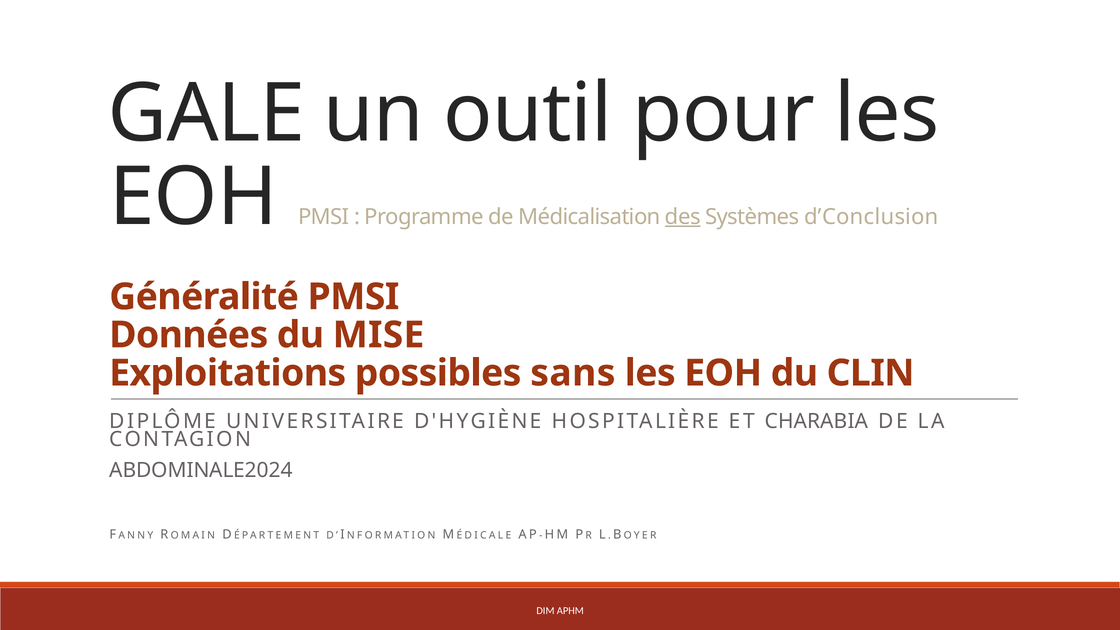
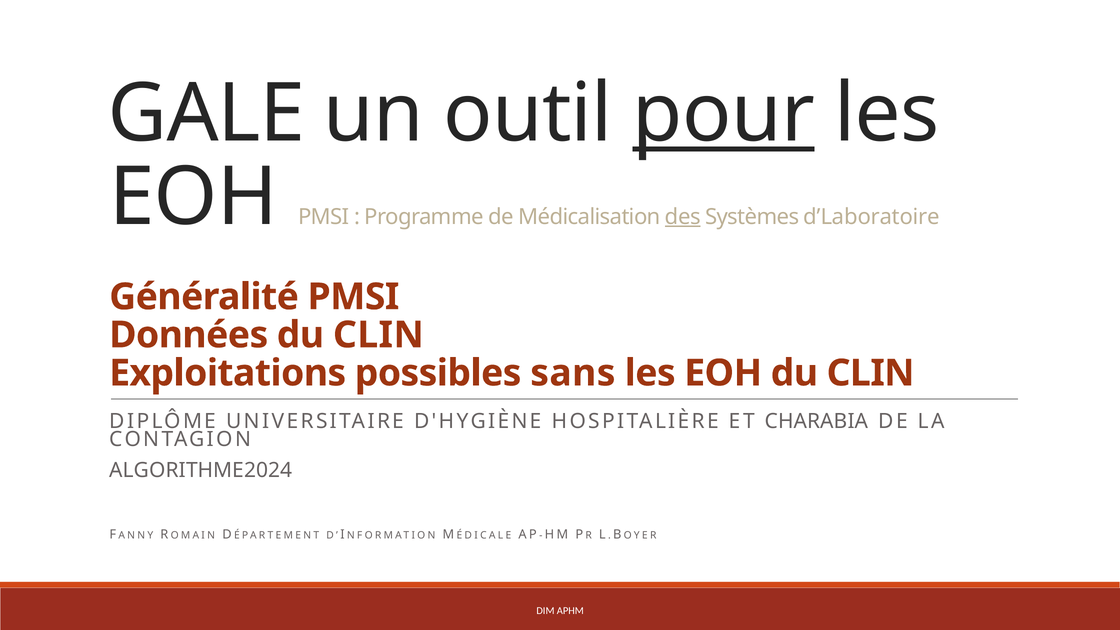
pour underline: none -> present (724, 114)
d’Conclusion: d’Conclusion -> d’Laboratoire (872, 217)
Données du MISE: MISE -> CLIN (378, 335)
ABDOMINALE2024: ABDOMINALE2024 -> ALGORITHME2024 (201, 470)
